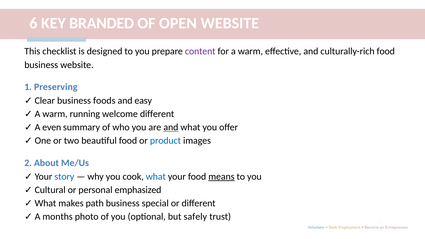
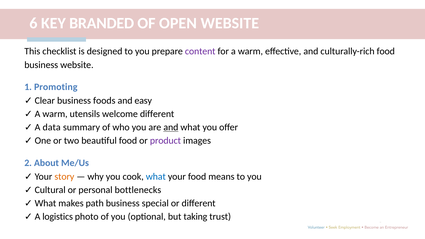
Preserving: Preserving -> Promoting (56, 87)
running: running -> utensils (85, 114)
even: even -> data (52, 127)
product colour: blue -> purple (165, 141)
story colour: blue -> orange (64, 177)
means underline: present -> none (221, 177)
emphasized: emphasized -> bottlenecks (138, 190)
months: months -> logistics (58, 217)
safely: safely -> taking (195, 217)
